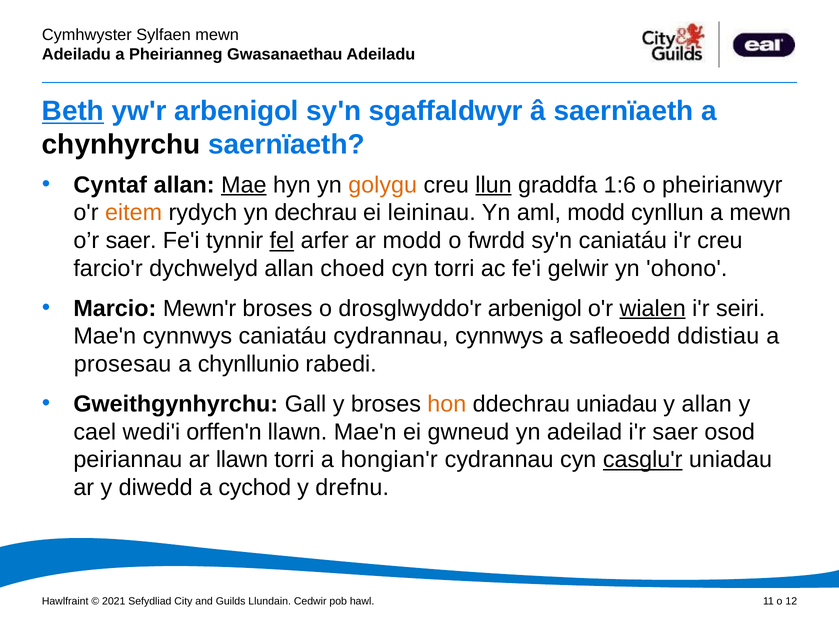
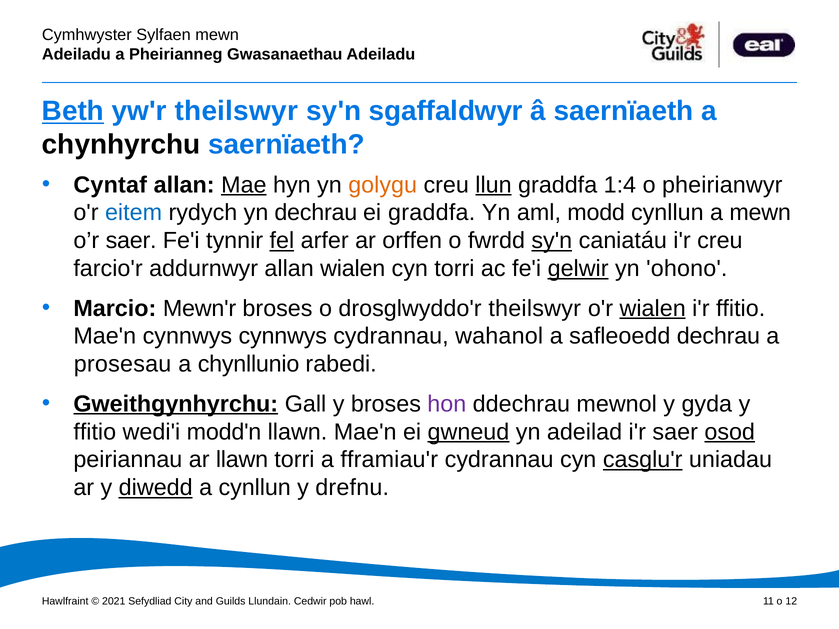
yw'r arbenigol: arbenigol -> theilswyr (236, 111)
1:6: 1:6 -> 1:4 (620, 185)
eitem colour: orange -> blue (134, 213)
ei leininau: leininau -> graddfa (432, 213)
ar modd: modd -> orffen (412, 241)
sy'n underline: none -> present (552, 241)
dychwelyd: dychwelyd -> addurnwyr (204, 269)
allan choed: choed -> wialen (353, 269)
gelwir underline: none -> present (578, 269)
drosglwyddo'r arbenigol: arbenigol -> theilswyr (535, 308)
i'r seiri: seiri -> ffitio (741, 308)
cynnwys caniatáu: caniatáu -> cynnwys (283, 336)
cydrannau cynnwys: cynnwys -> wahanol (499, 336)
safleoedd ddistiau: ddistiau -> dechrau (718, 336)
Gweithgynhyrchu underline: none -> present (176, 404)
hon colour: orange -> purple (447, 404)
ddechrau uniadau: uniadau -> mewnol (617, 404)
y allan: allan -> gyda (707, 404)
cael: cael -> ffitio (95, 432)
orffen'n: orffen'n -> modd'n (224, 432)
gwneud underline: none -> present (468, 432)
osod underline: none -> present (730, 432)
hongian'r: hongian'r -> fframiau'r (389, 460)
diwedd underline: none -> present (156, 488)
a cychod: cychod -> cynllun (255, 488)
